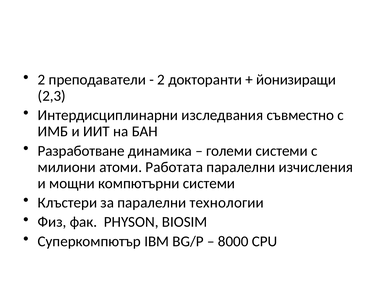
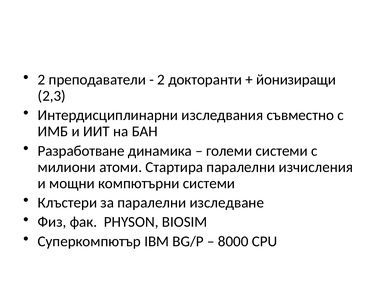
Работата: Работата -> Стартира (174, 167)
технологии: технологии -> изследване (227, 203)
